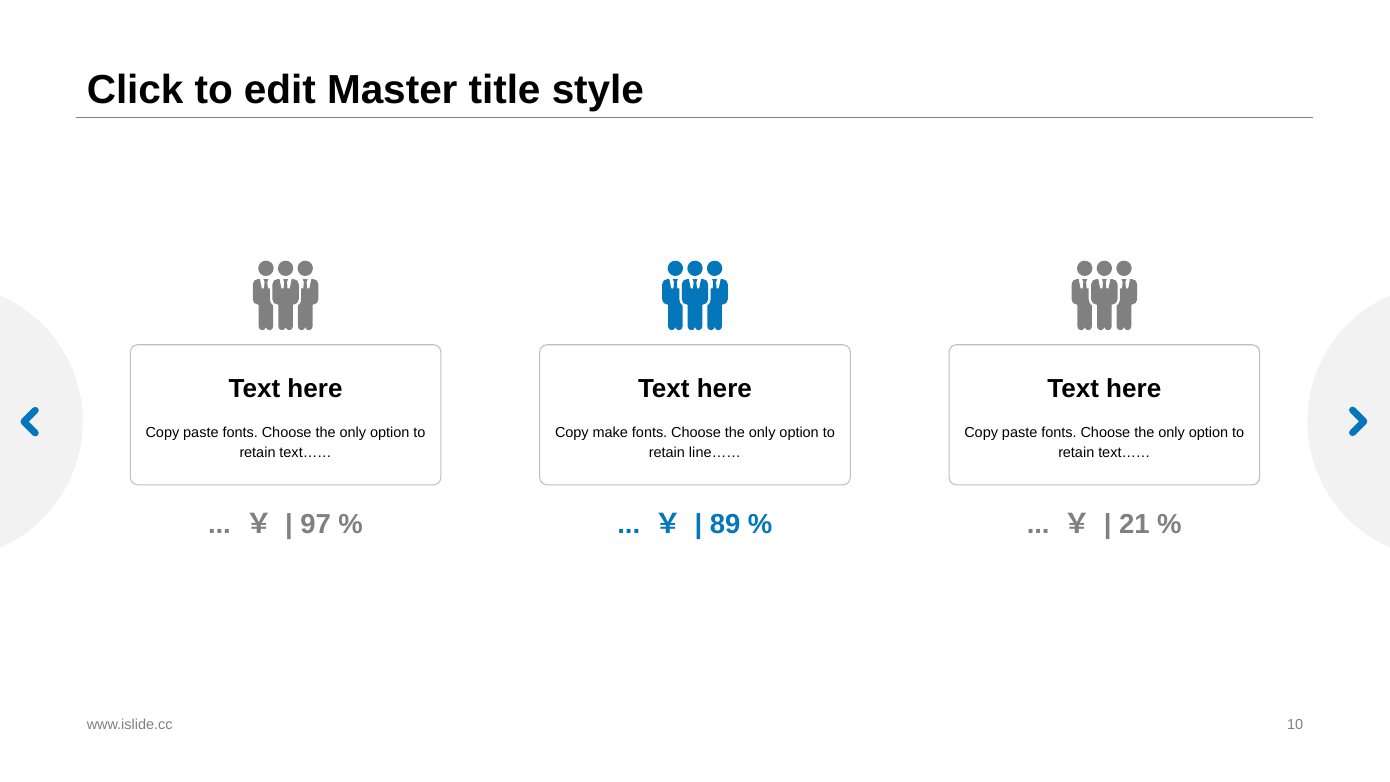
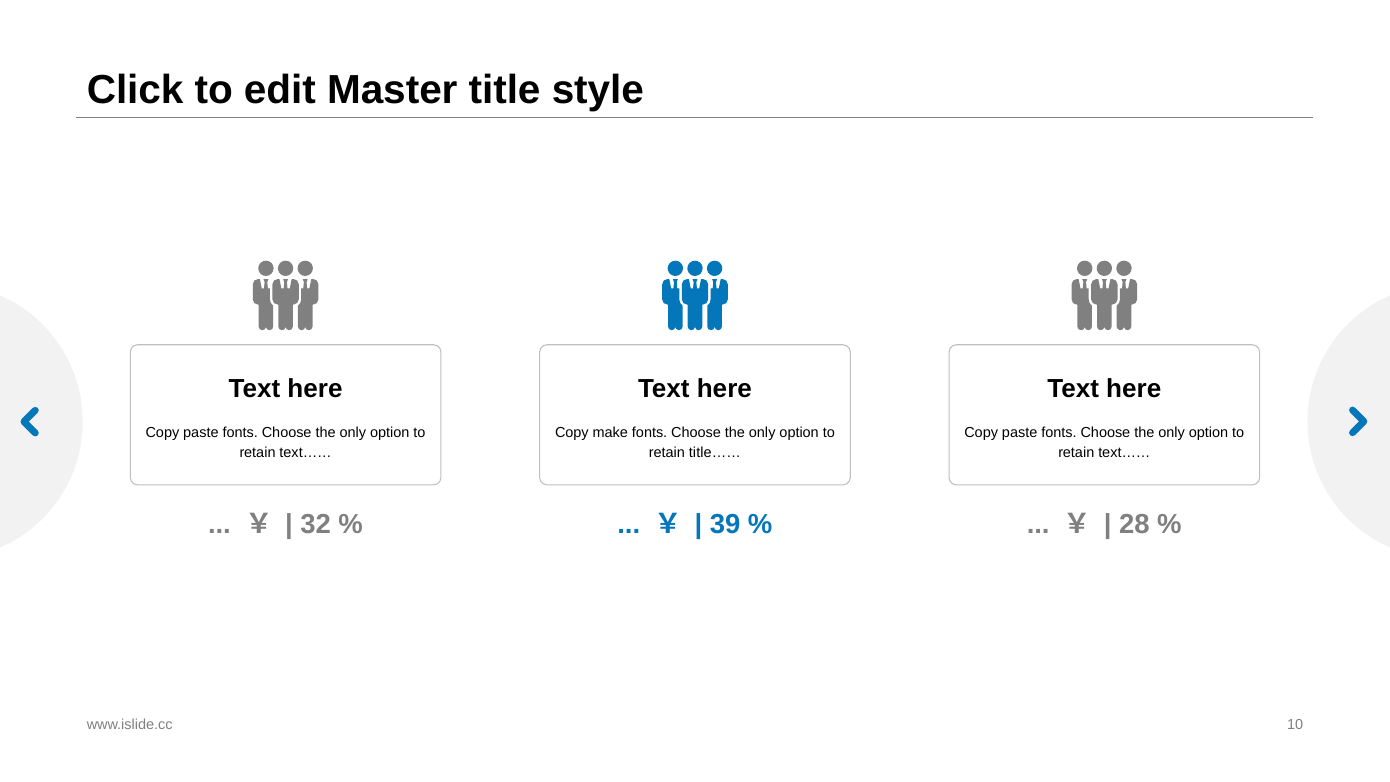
line……: line…… -> title…… (715, 453)
97: 97 -> 32 (316, 524)
89: 89 -> 39 (725, 524)
21: 21 -> 28 (1134, 524)
